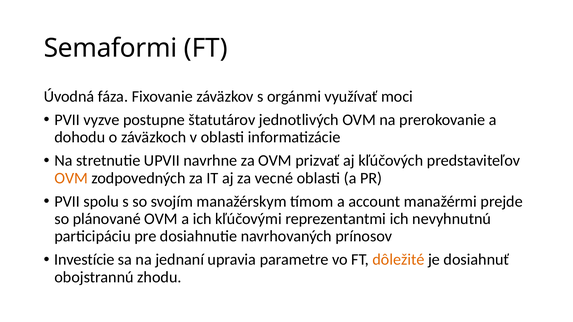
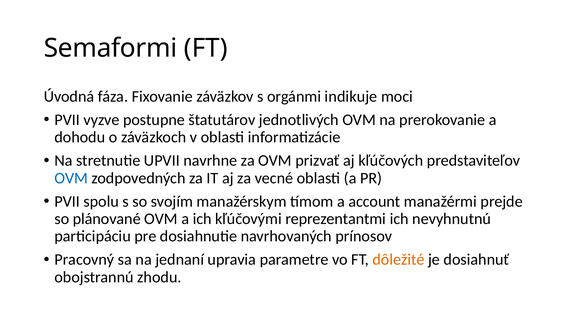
využívať: využívať -> indikuje (351, 97)
OVM colour: orange -> blue (71, 178)
Investície: Investície -> Pracovný (84, 260)
